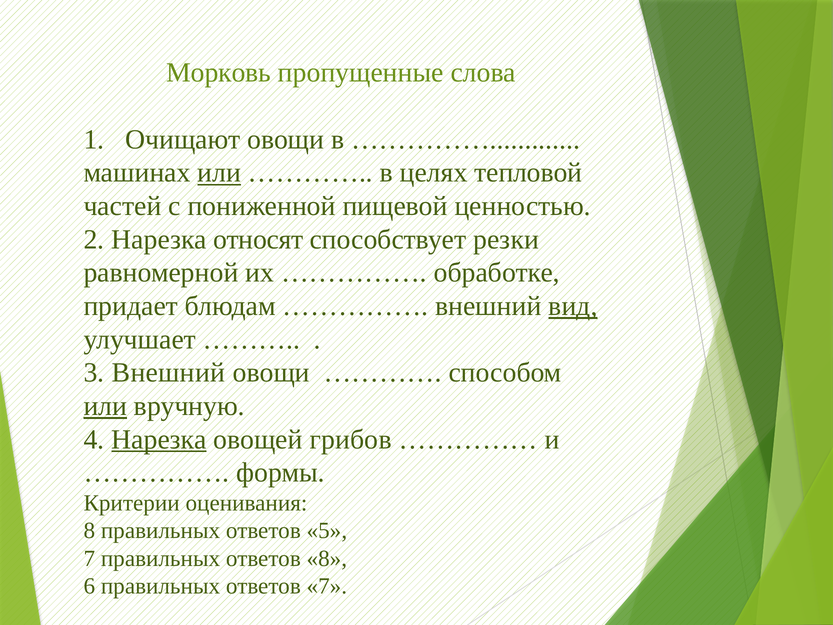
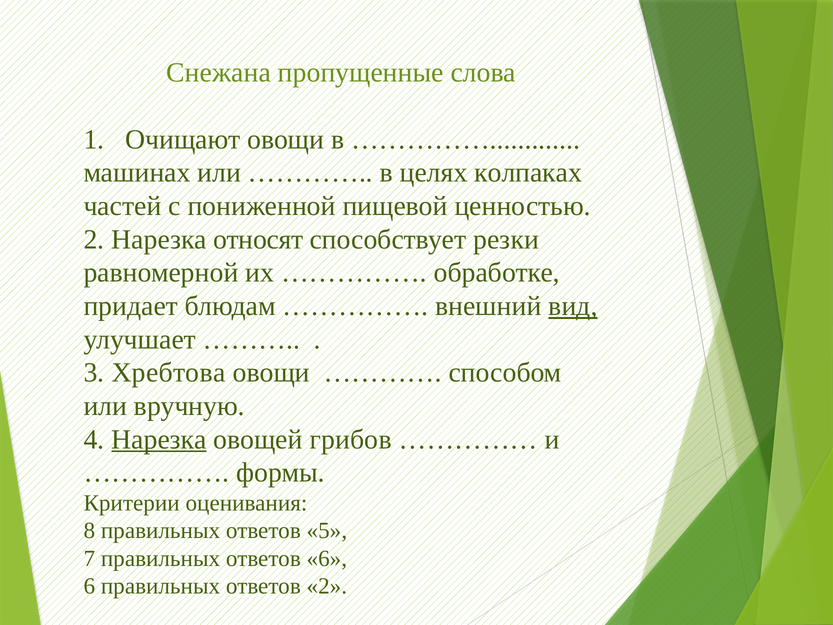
Морковь: Морковь -> Снежана (219, 73)
или underline: present -> none (219, 173)
тепловой: тепловой -> колпаках (528, 173)
3 Внешний: Внешний -> Хребтова (168, 373)
или underline: present -> none (105, 406)
ответов 8: 8 -> 6 (327, 558)
ответов 7: 7 -> 2 (327, 586)
